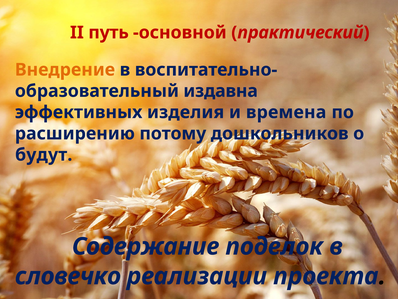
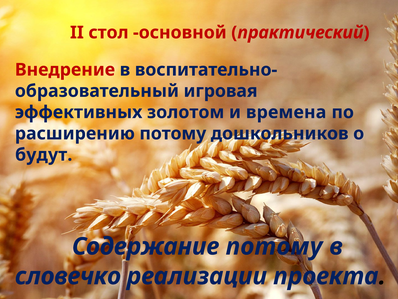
путь: путь -> стол (108, 32)
Внедрение colour: orange -> red (65, 70)
издавна: издавна -> игровая (221, 91)
изделия: изделия -> золотом (186, 112)
Содержание поделок: поделок -> потому (274, 246)
